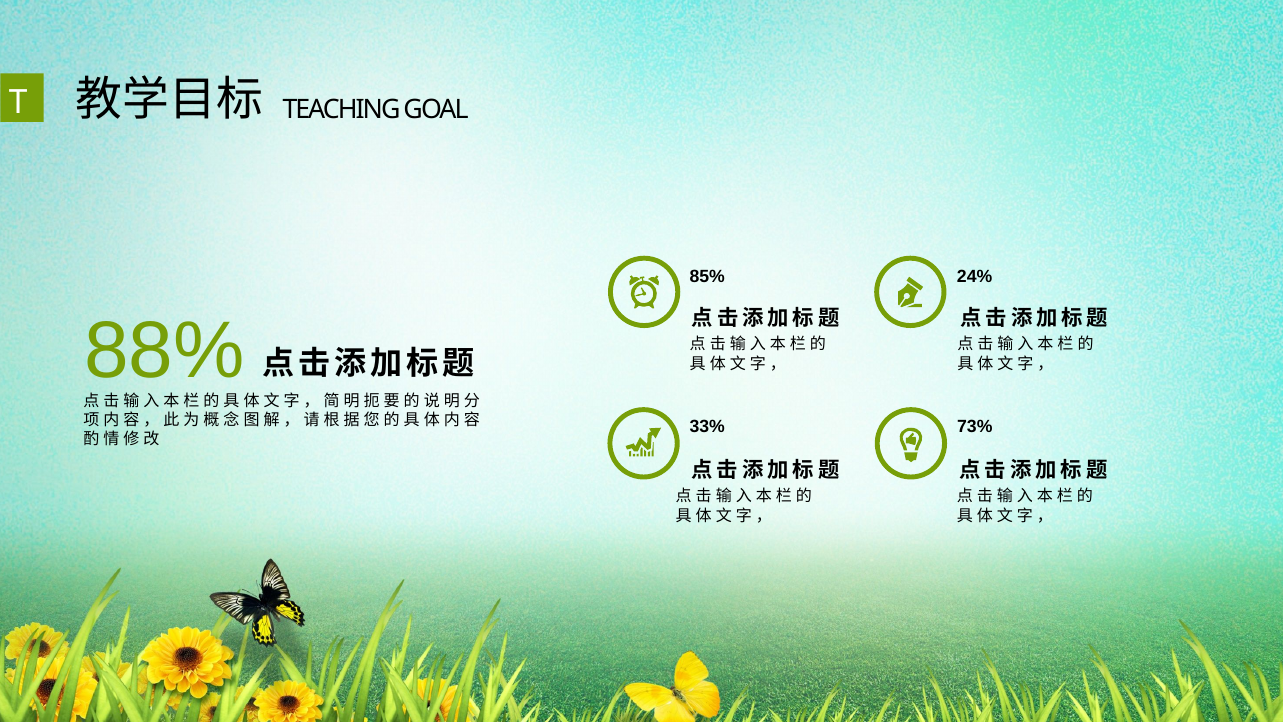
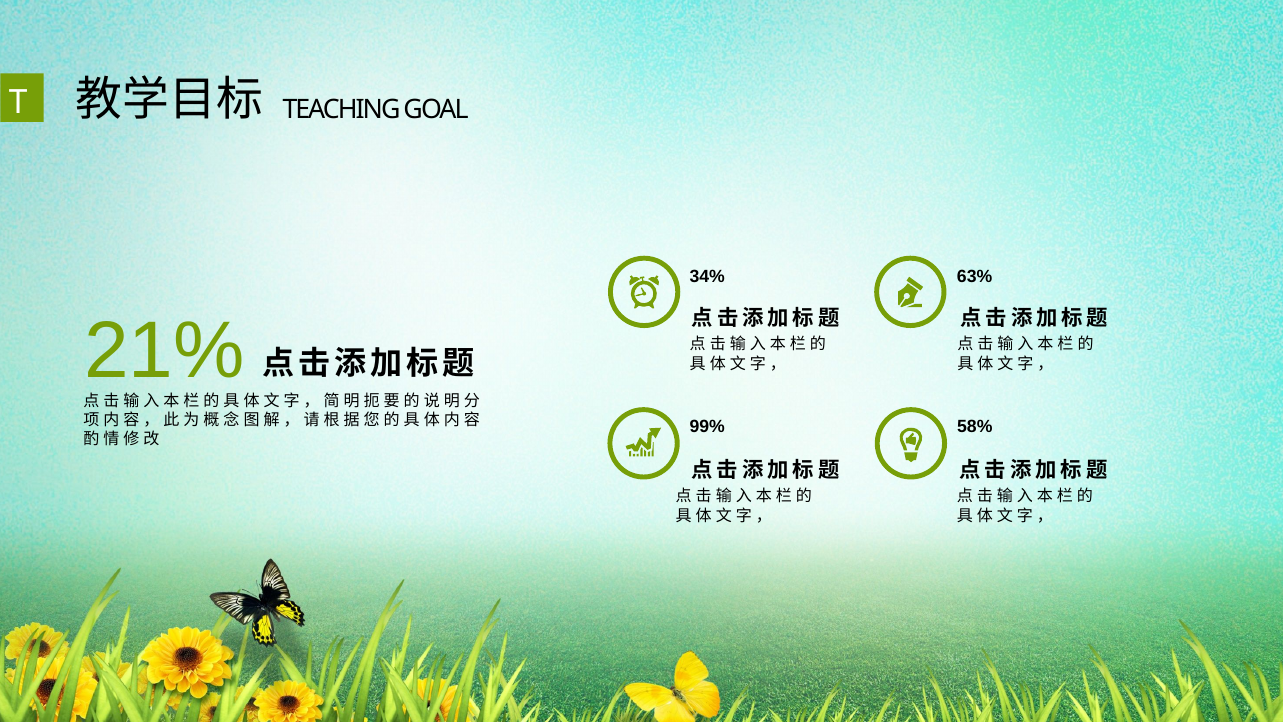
85%: 85% -> 34% (707, 276)
24%: 24% -> 63% (975, 276)
88%: 88% -> 21% (165, 351)
33%: 33% -> 99% (707, 427)
73%: 73% -> 58% (975, 427)
